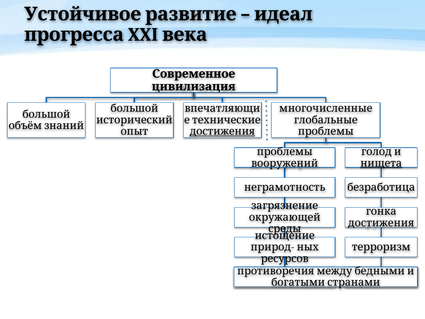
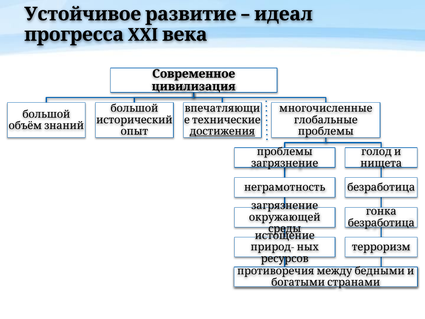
вооружений: вооружений -> загрязнение (285, 163)
нищета underline: present -> none (381, 163)
достижения: достижения -> безработица (381, 223)
